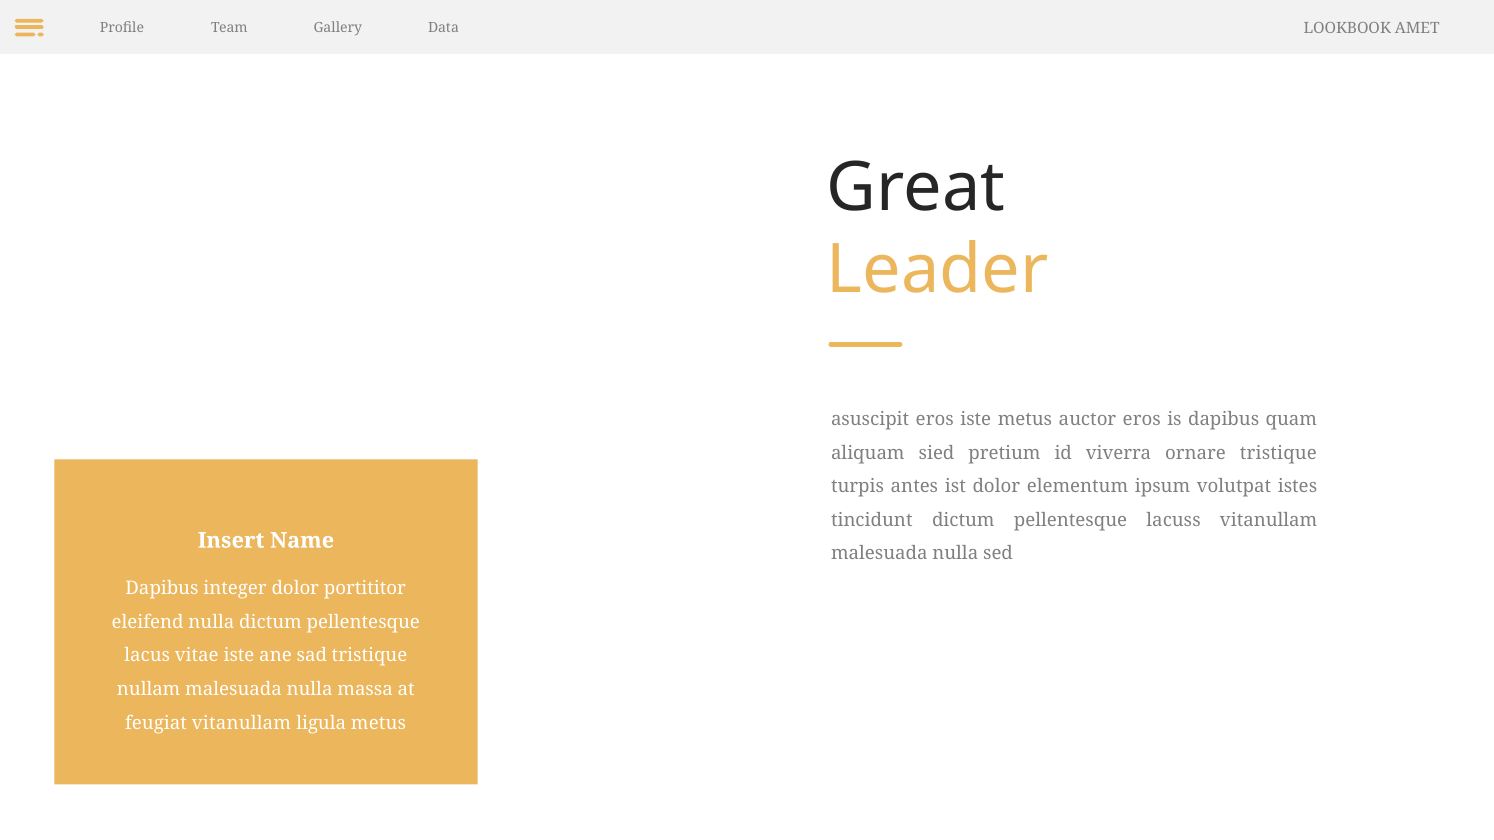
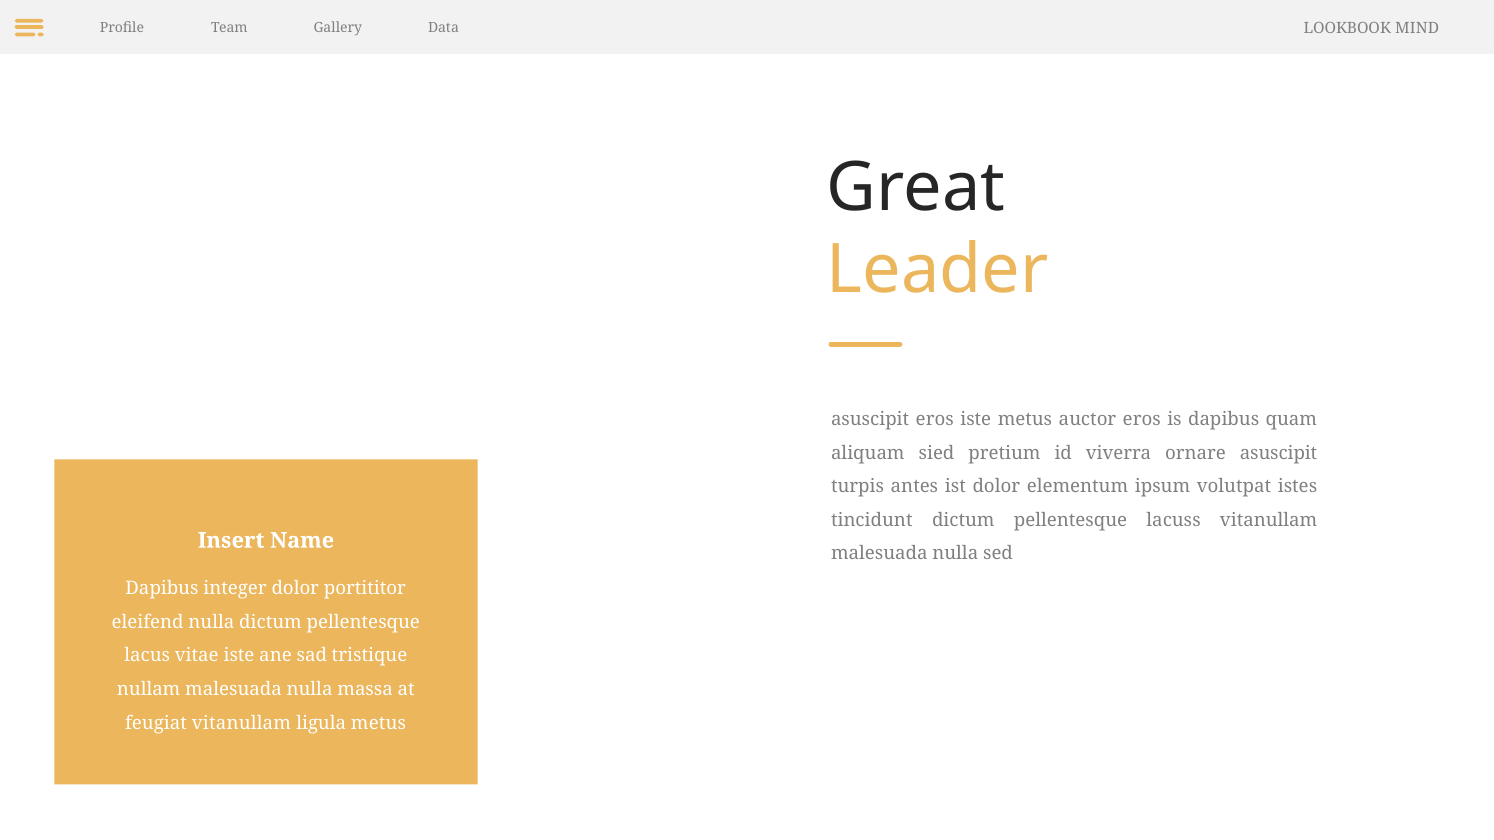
AMET: AMET -> MIND (1417, 29)
ornare tristique: tristique -> asuscipit (1279, 453)
